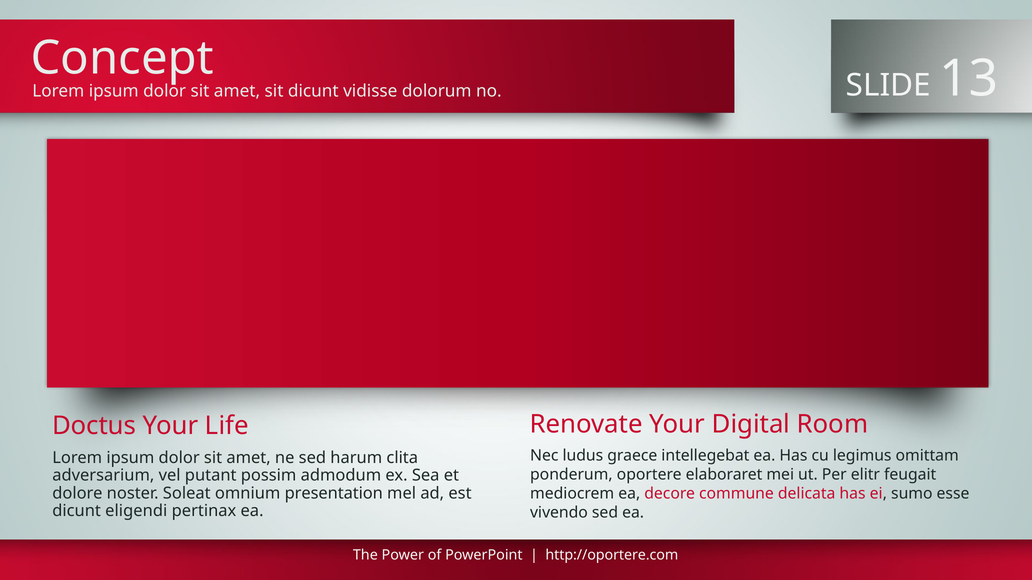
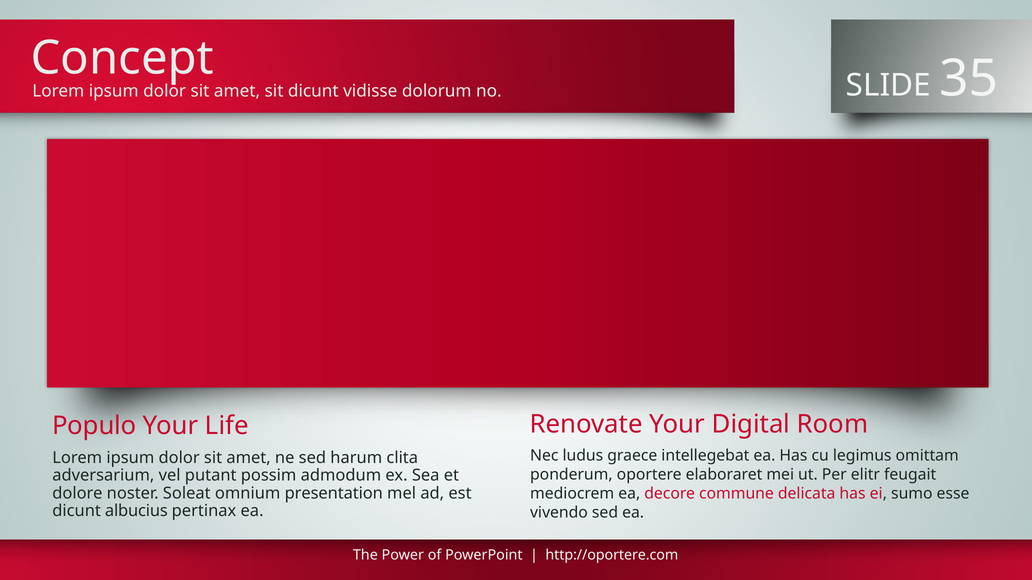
13: 13 -> 35 (969, 79)
Doctus: Doctus -> Populo (94, 426)
eligendi: eligendi -> albucius (136, 512)
